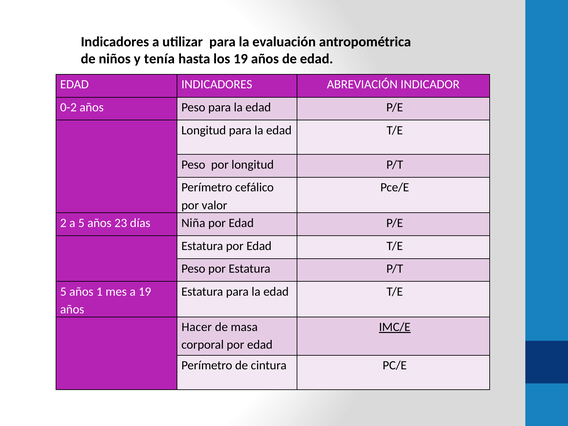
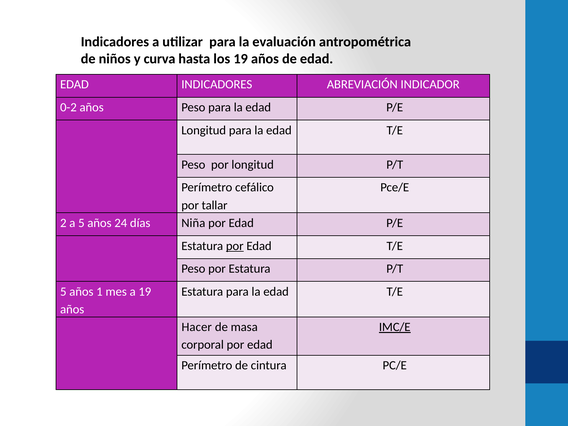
tenía: tenía -> curva (160, 59)
valor: valor -> tallar (215, 205)
23: 23 -> 24 (121, 223)
por underline: none -> present (235, 246)
